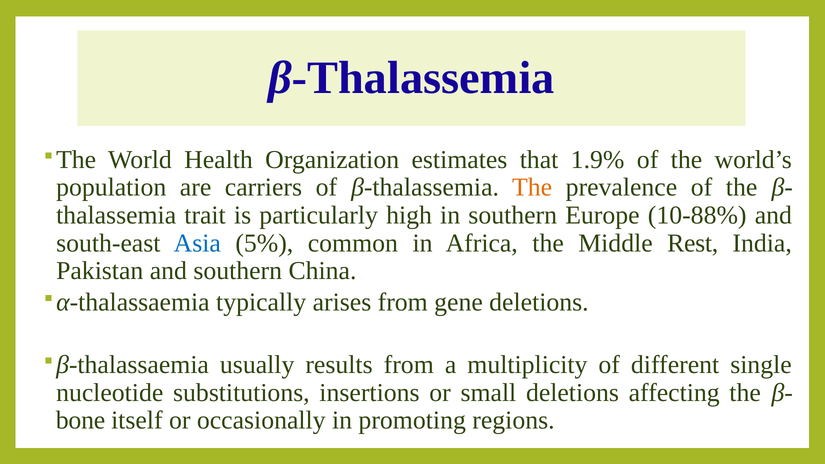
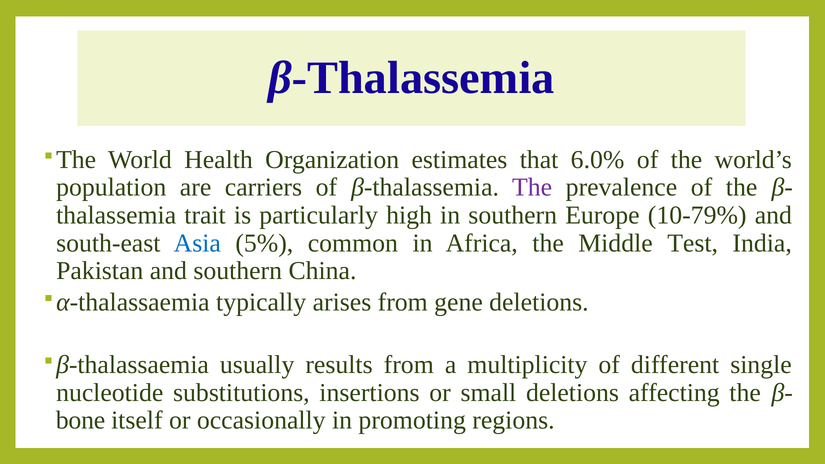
1.9%: 1.9% -> 6.0% (598, 160)
The colour: orange -> purple (532, 187)
10-88%: 10-88% -> 10-79% (697, 215)
Rest: Rest -> Test (693, 243)
